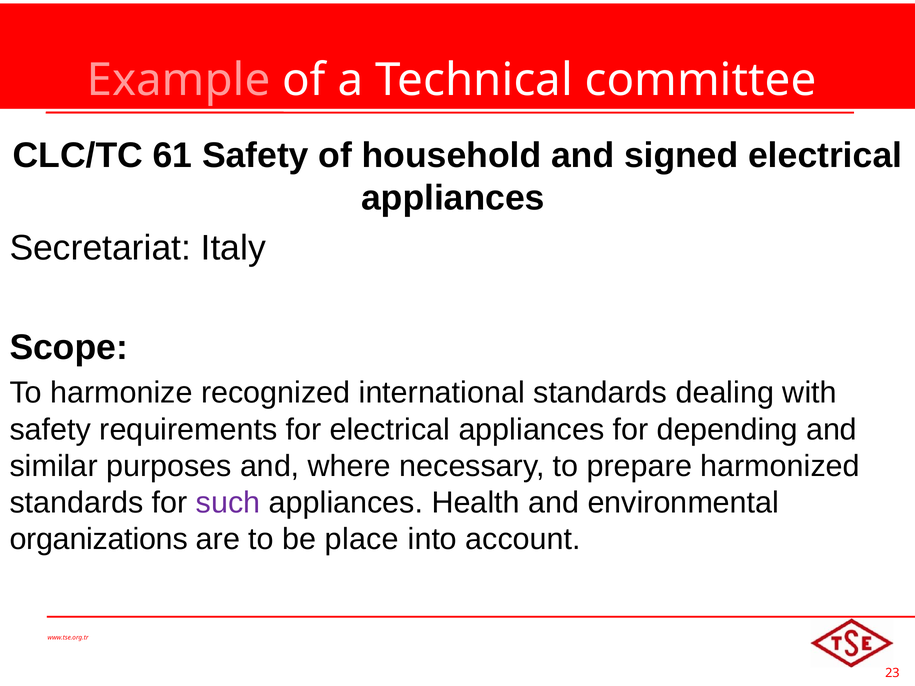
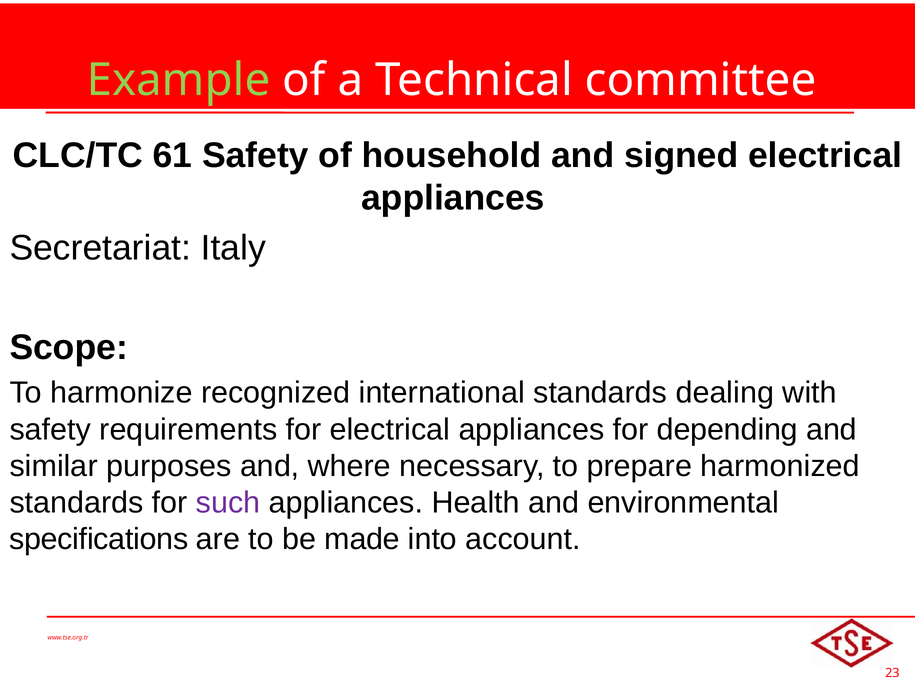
Example colour: pink -> light green (179, 80)
organizations: organizations -> specifications (99, 539)
place: place -> made (362, 539)
